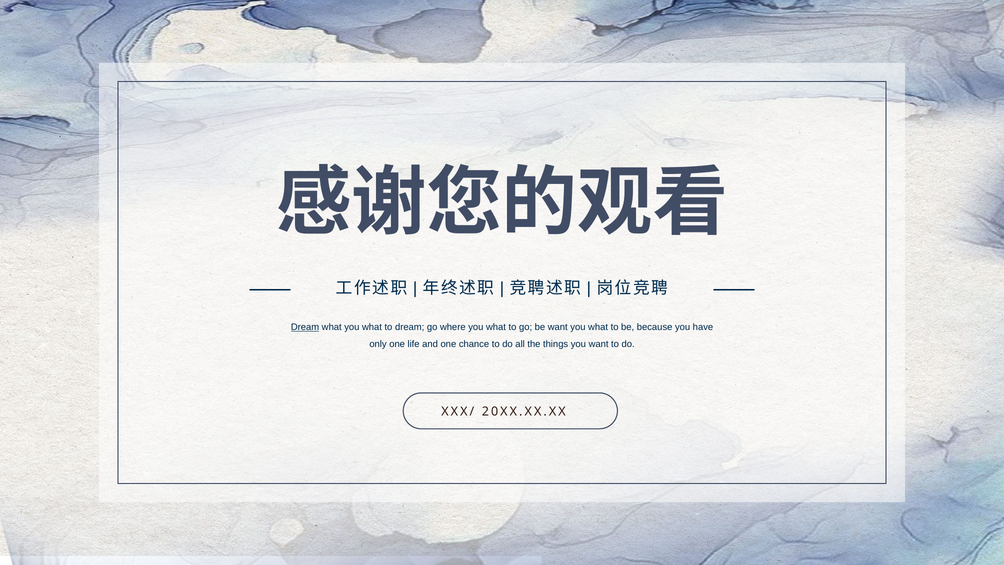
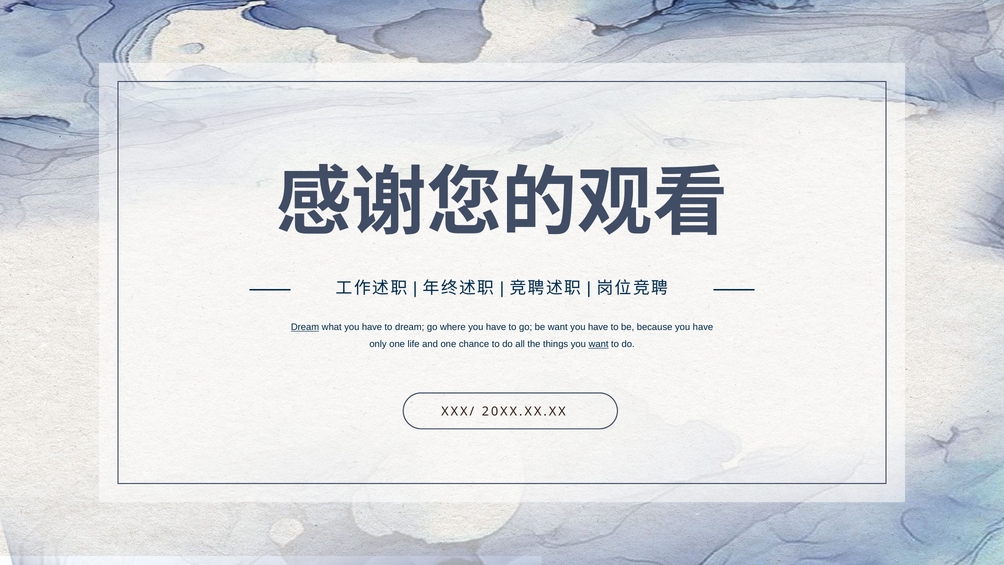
what you what: what -> have (372, 327)
where you what: what -> have (496, 327)
what: what -> have (598, 327)
want underline: none -> present (599, 344)
